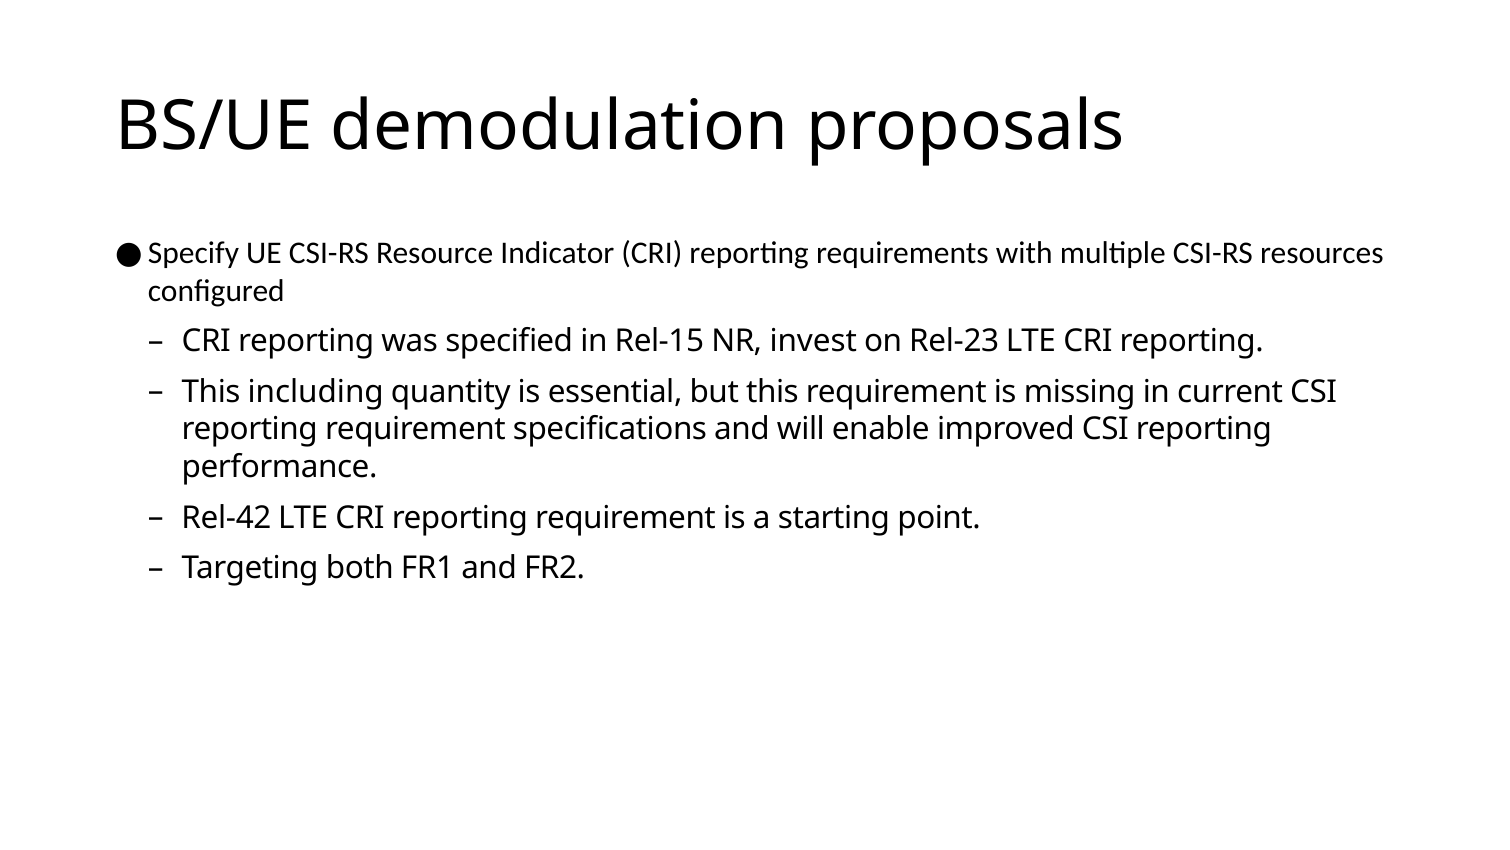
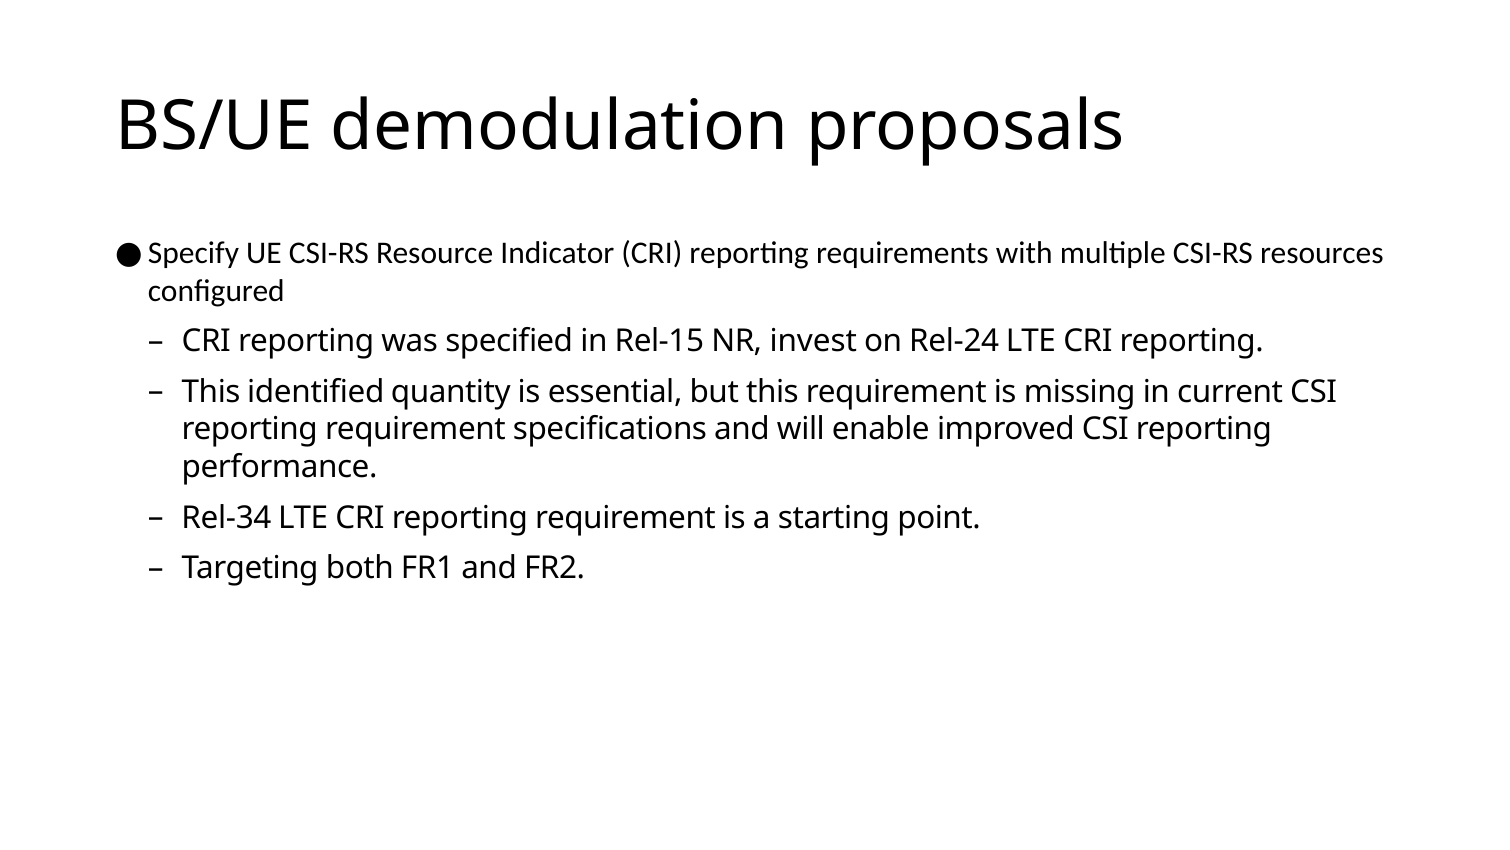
Rel-23: Rel-23 -> Rel-24 (954, 341)
including: including -> identified (316, 391)
Rel-42: Rel-42 -> Rel-34 (226, 517)
